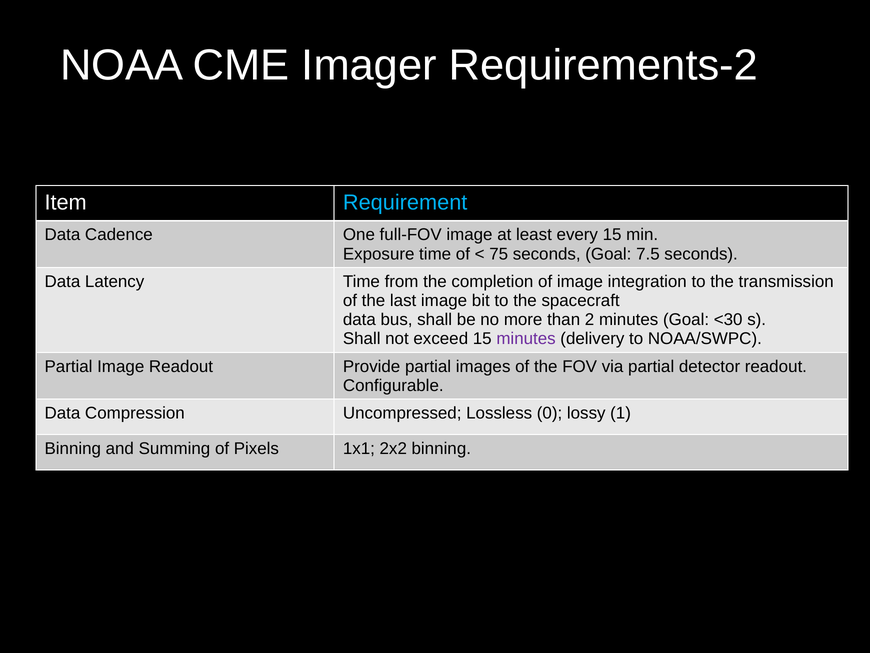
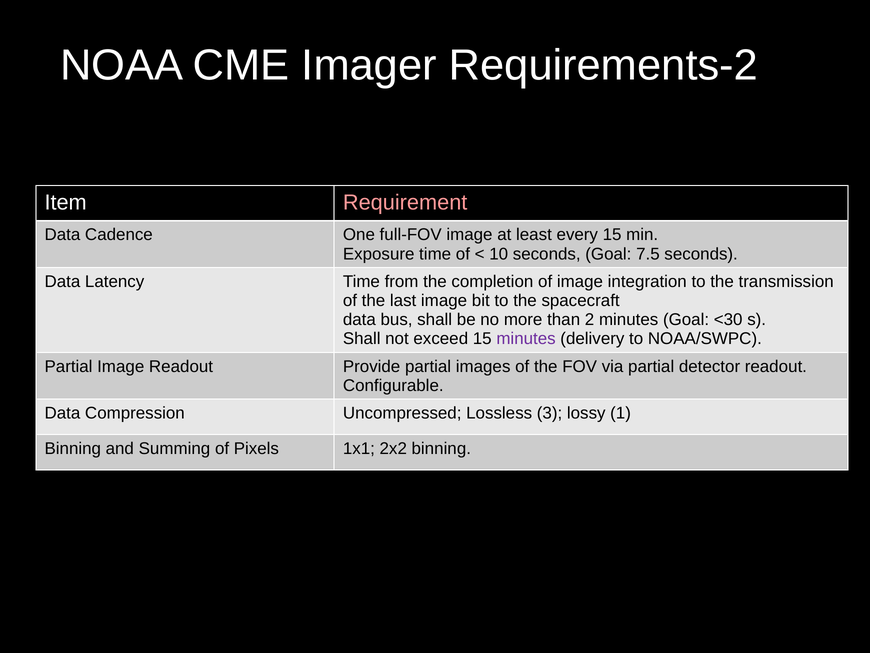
Requirement colour: light blue -> pink (405, 202)
75: 75 -> 10 (499, 254)
0: 0 -> 3 (550, 413)
